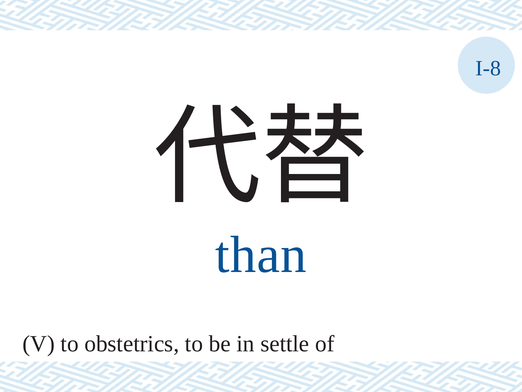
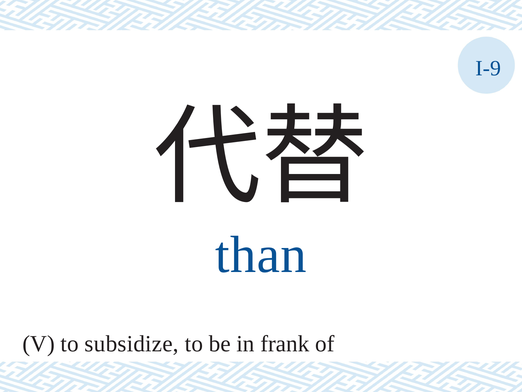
I-8: I-8 -> I-9 (488, 68)
obstetrics: obstetrics -> subsidize (132, 344)
settle: settle -> frank (285, 344)
